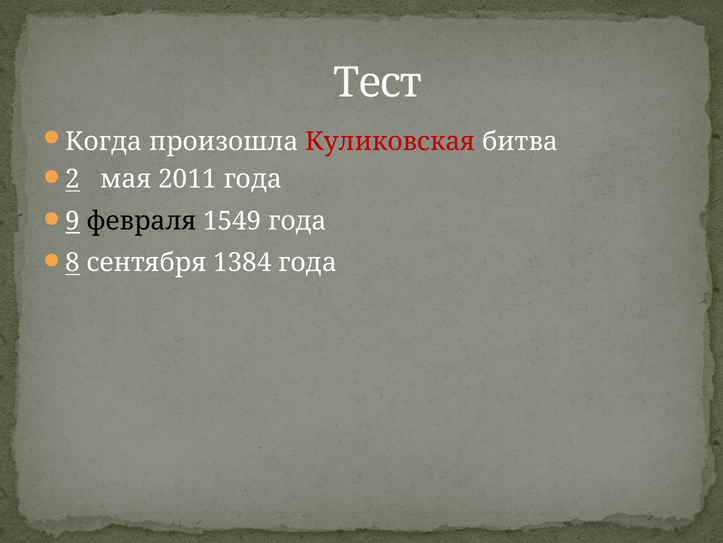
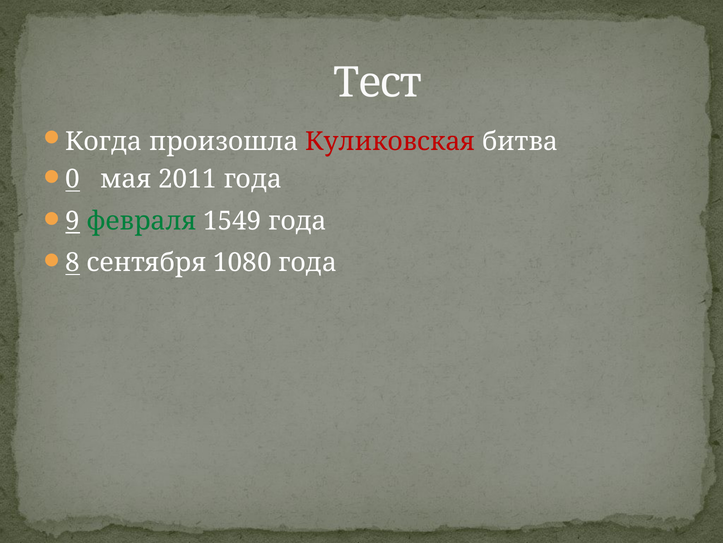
2: 2 -> 0 (73, 179)
февраля colour: black -> green (142, 221)
1384: 1384 -> 1080 (242, 262)
